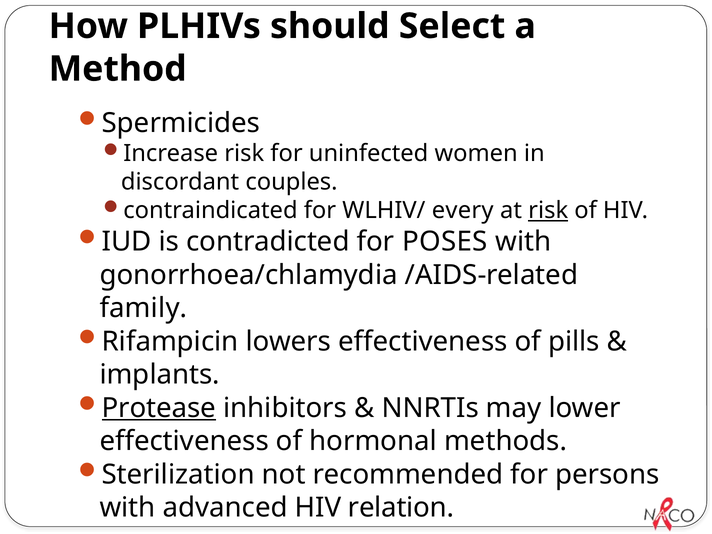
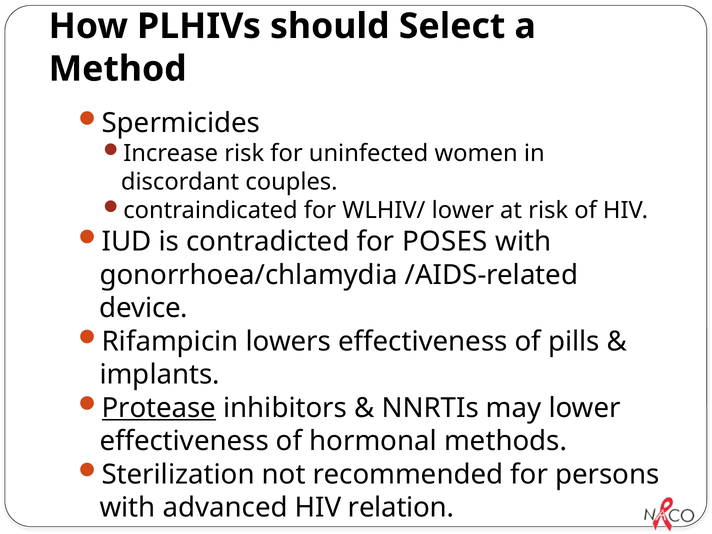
WLHIV/ every: every -> lower (463, 211)
risk underline: present -> none (548, 211)
family: family -> device (144, 308)
